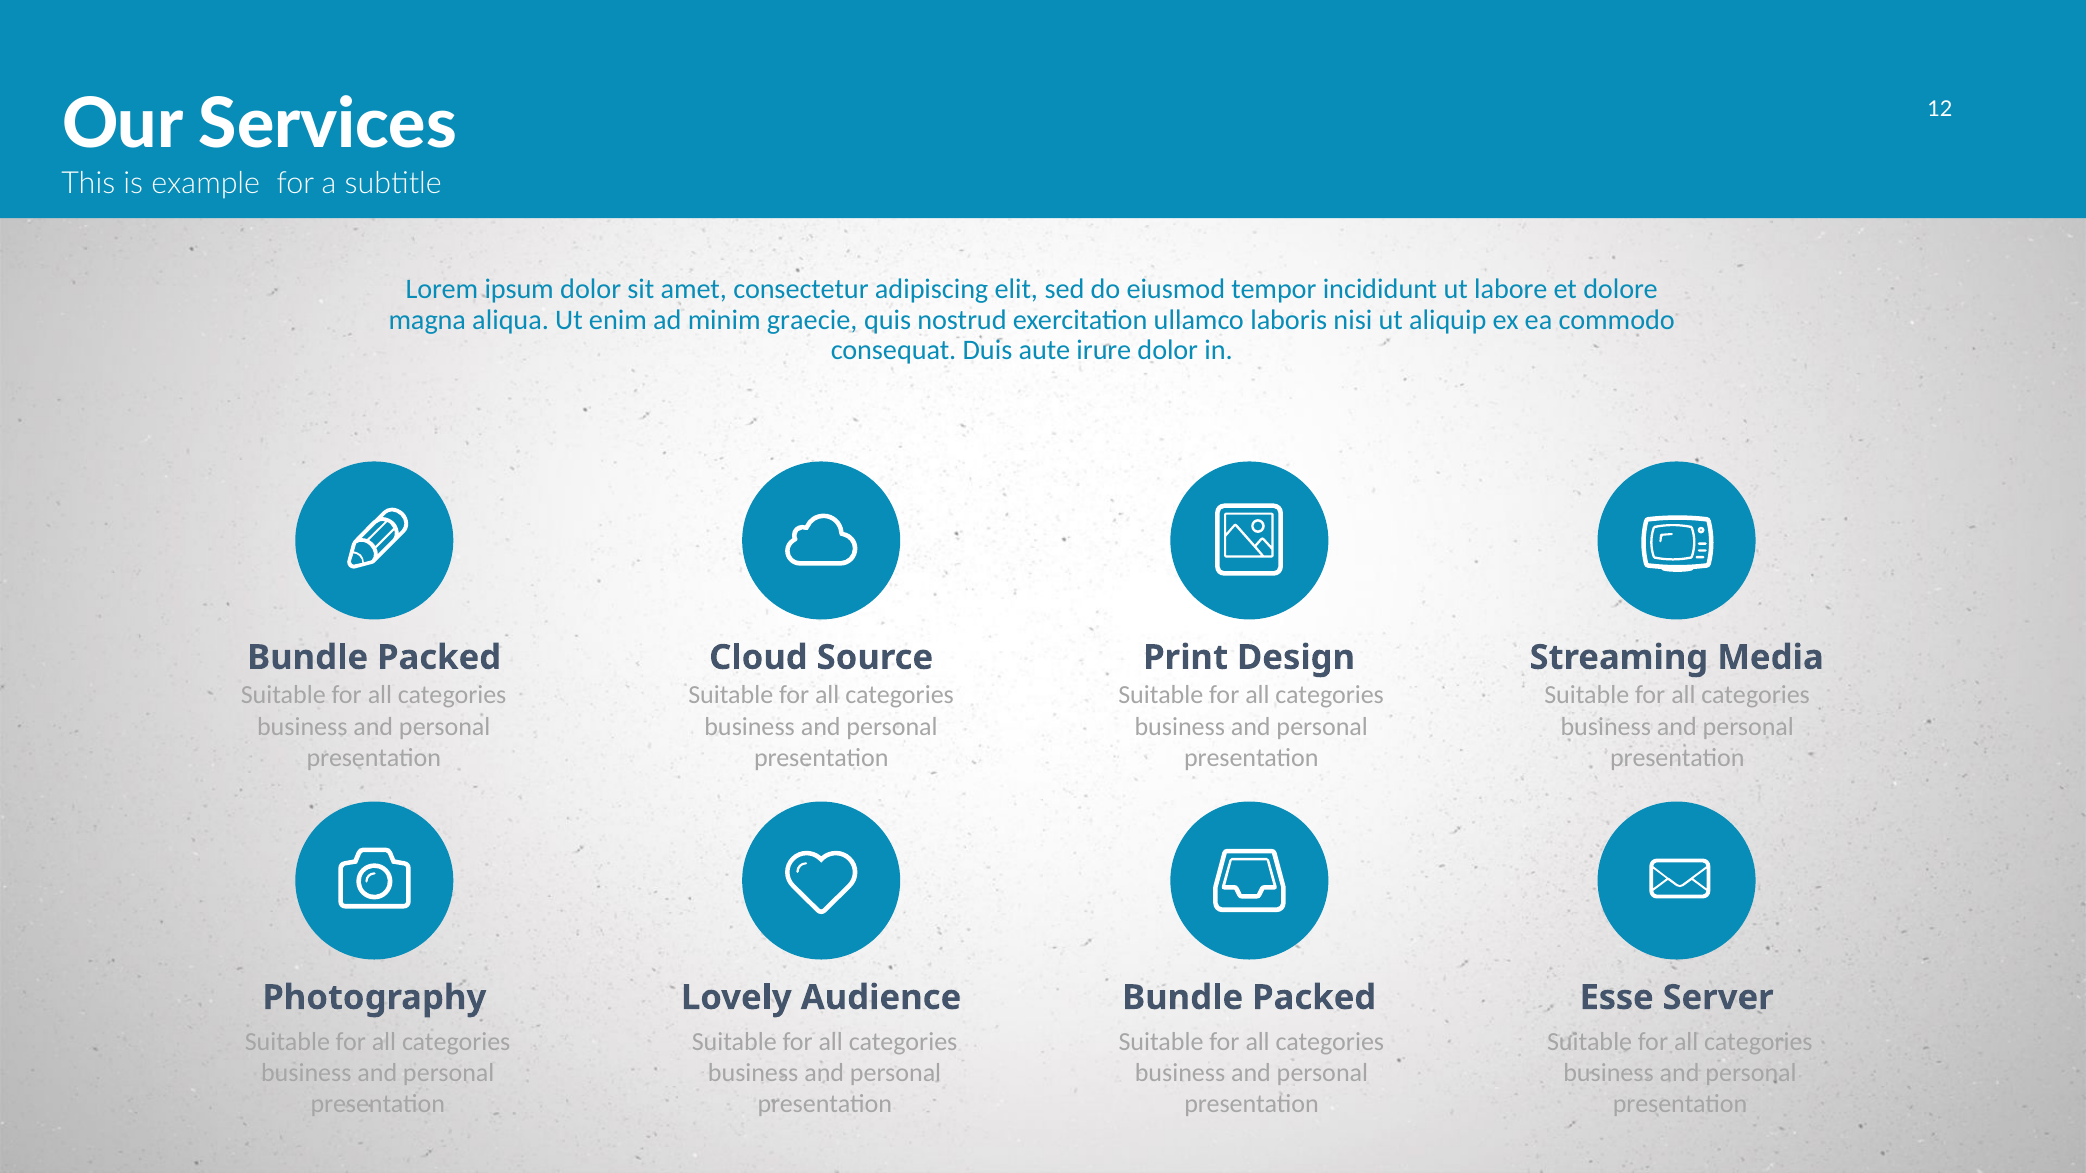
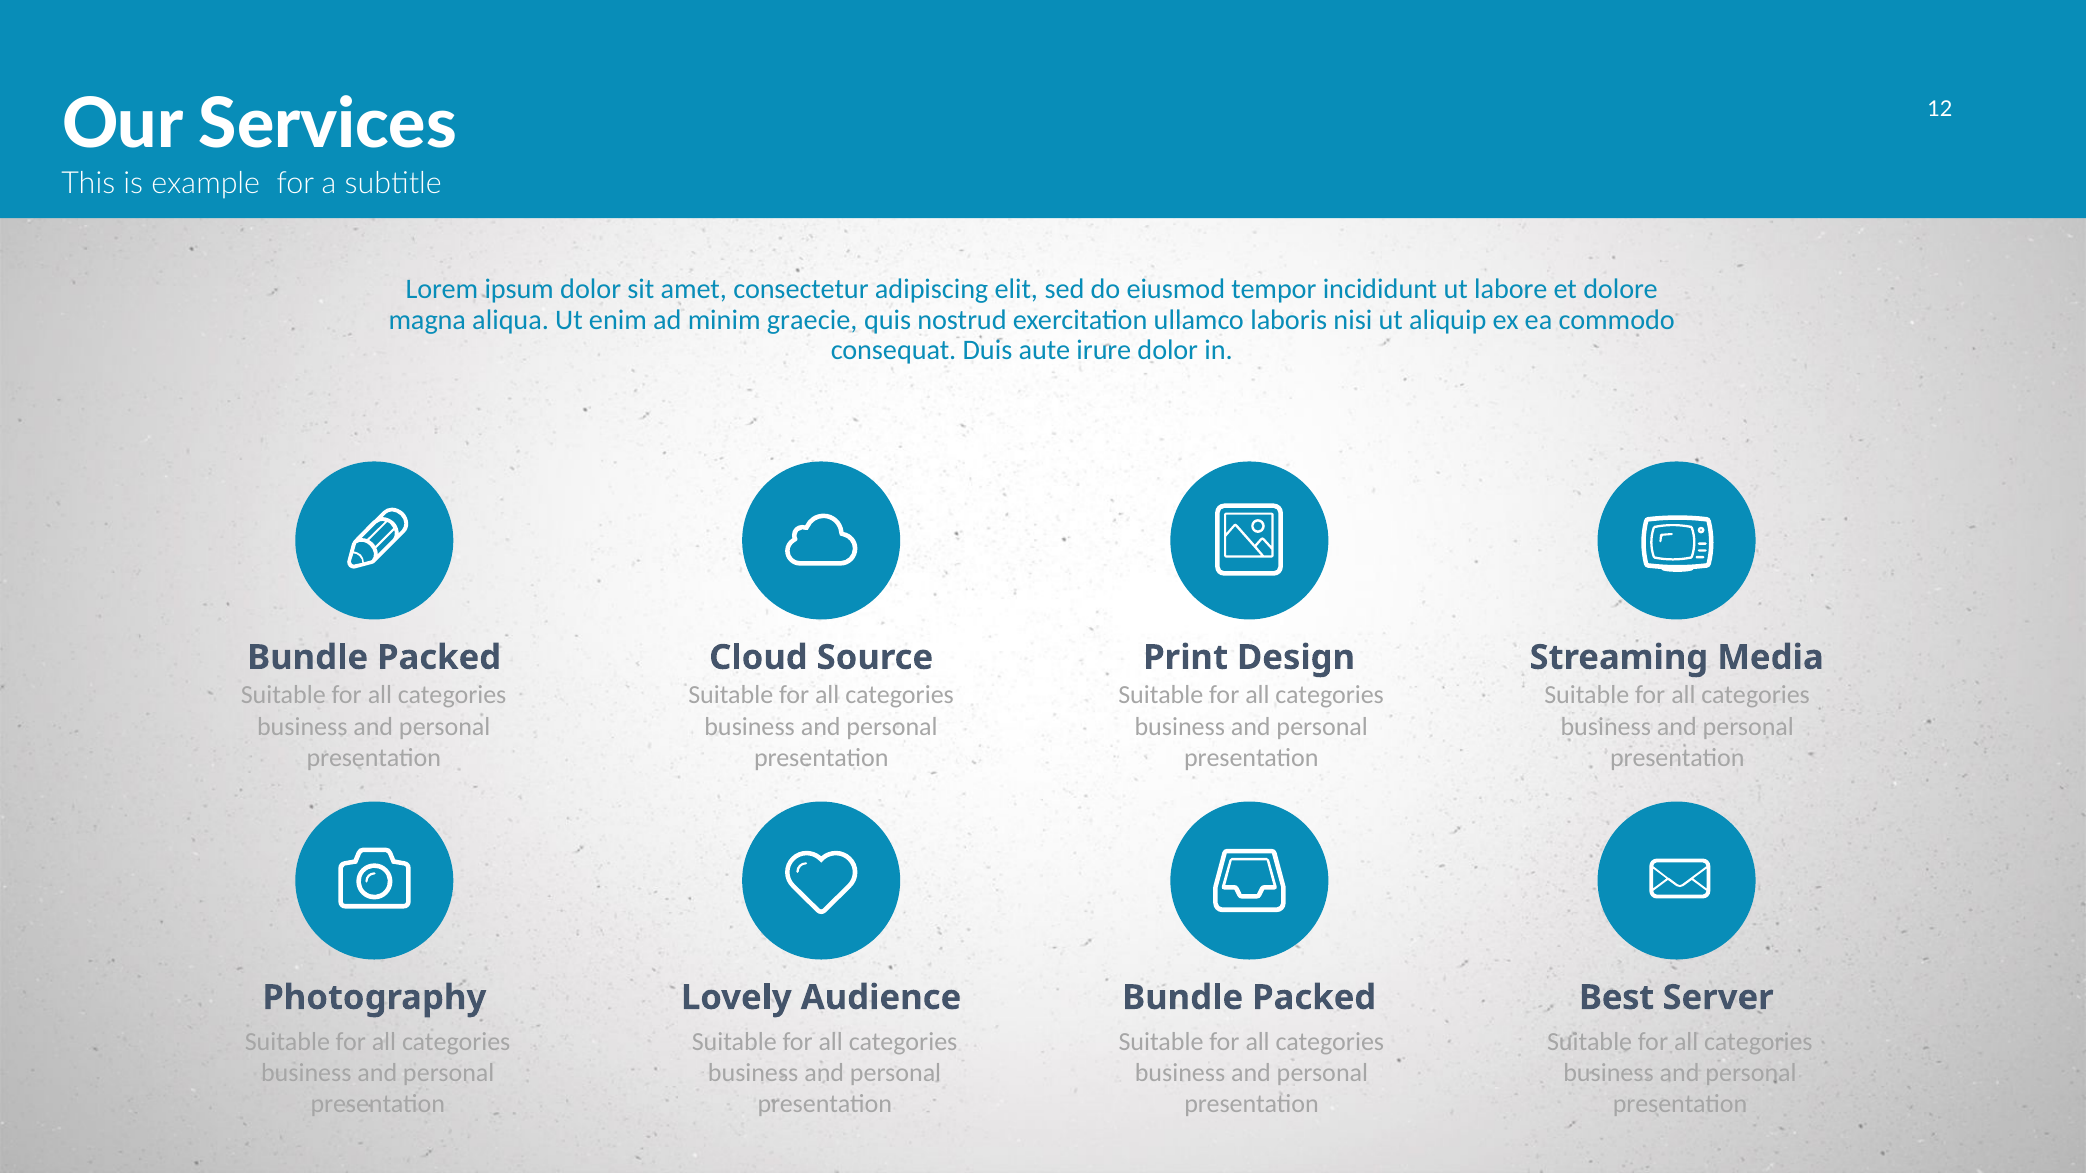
Esse: Esse -> Best (1617, 998)
